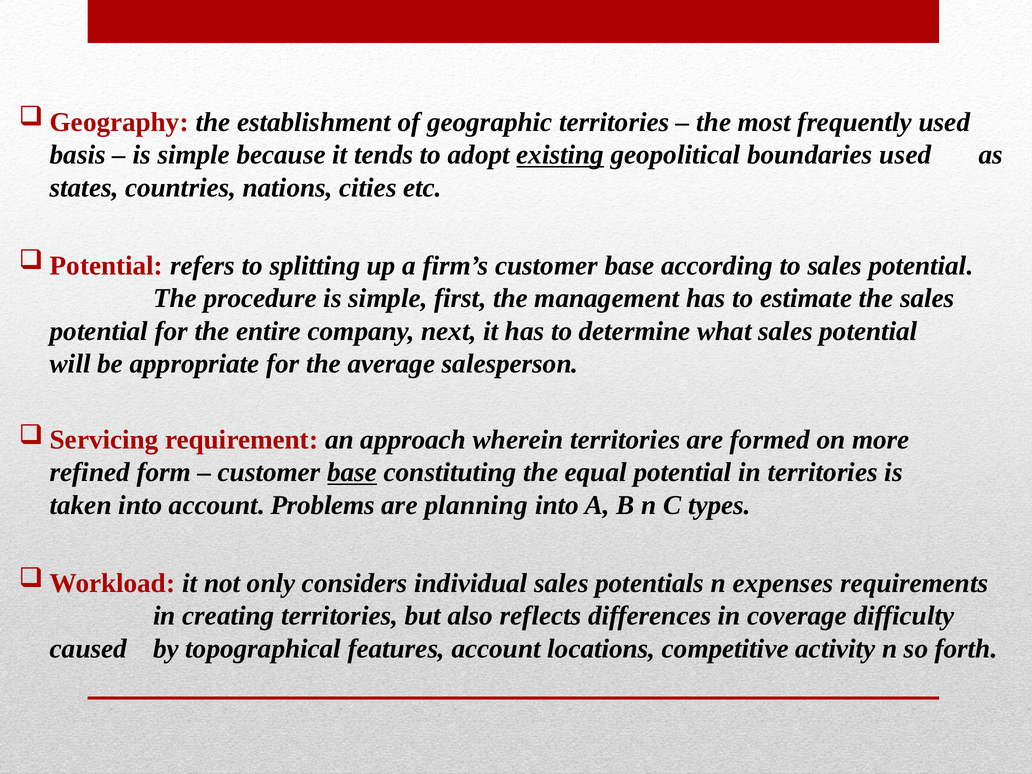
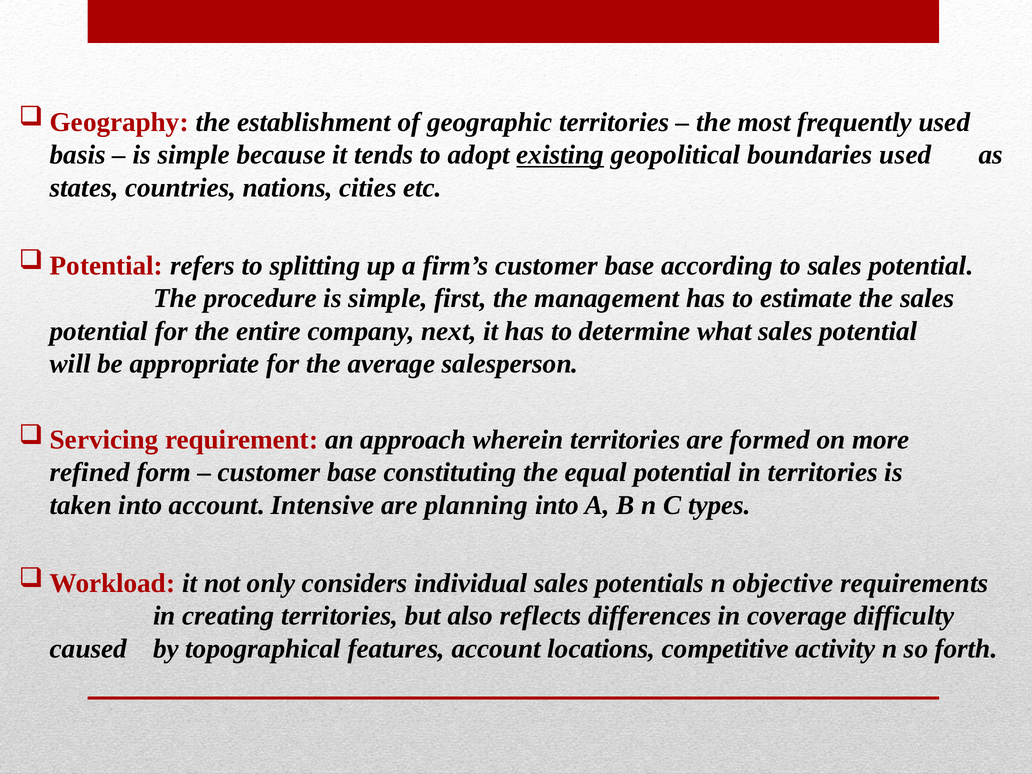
base underline: present -> none (352, 472)
Problems: Problems -> Intensive (323, 505)
expenses: expenses -> objective (783, 583)
